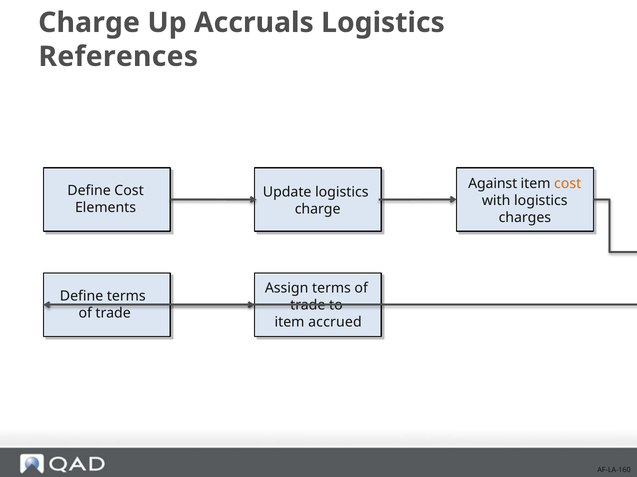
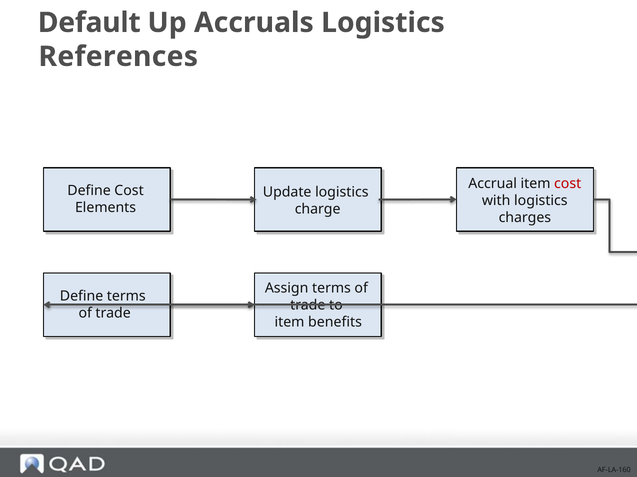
Charge: Charge -> Default (89, 23)
Against: Against -> Accrual (493, 184)
cost colour: orange -> red (568, 184)
accrued: accrued -> benefits (335, 323)
